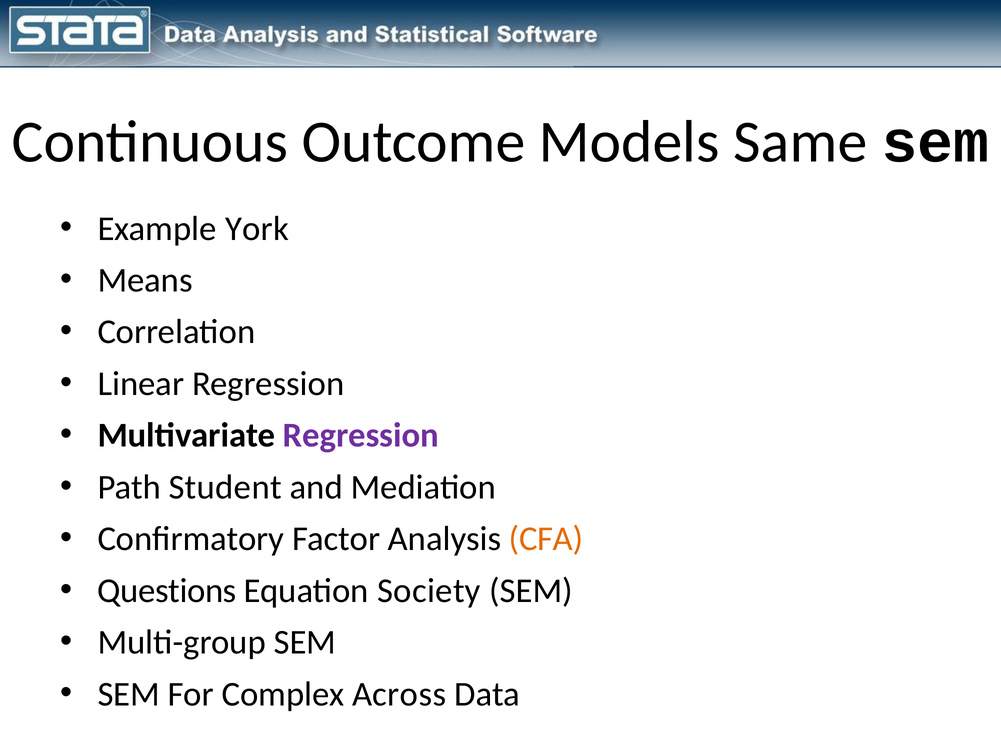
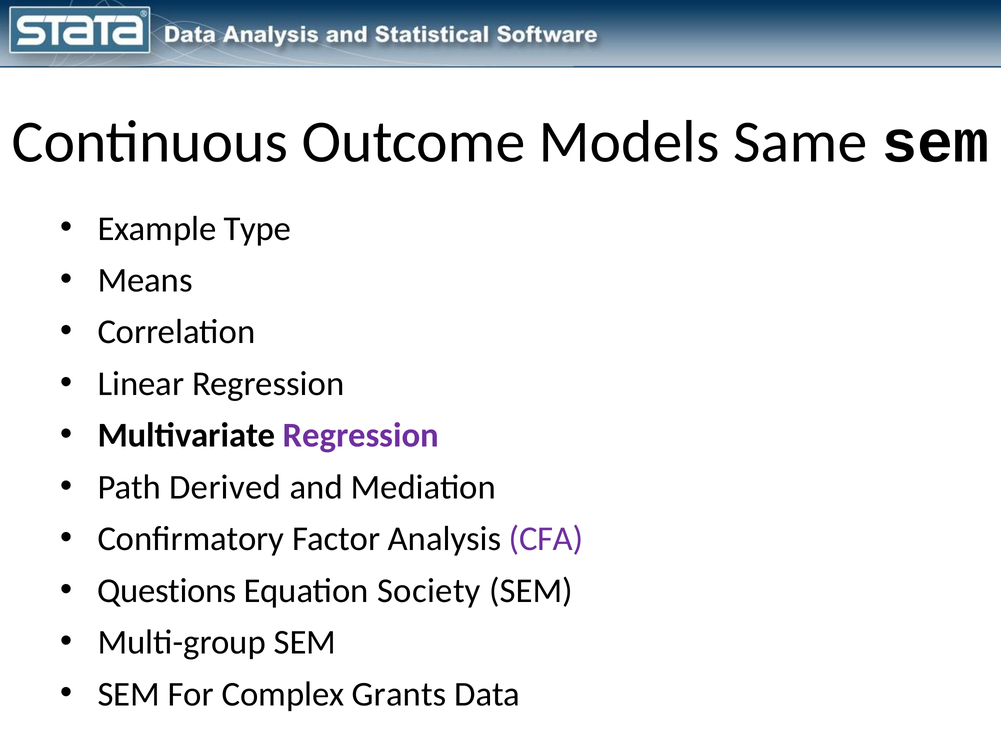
York: York -> Type (257, 228)
Student: Student -> Derived (225, 487)
CFA colour: orange -> purple (546, 539)
Across: Across -> Grants (399, 694)
